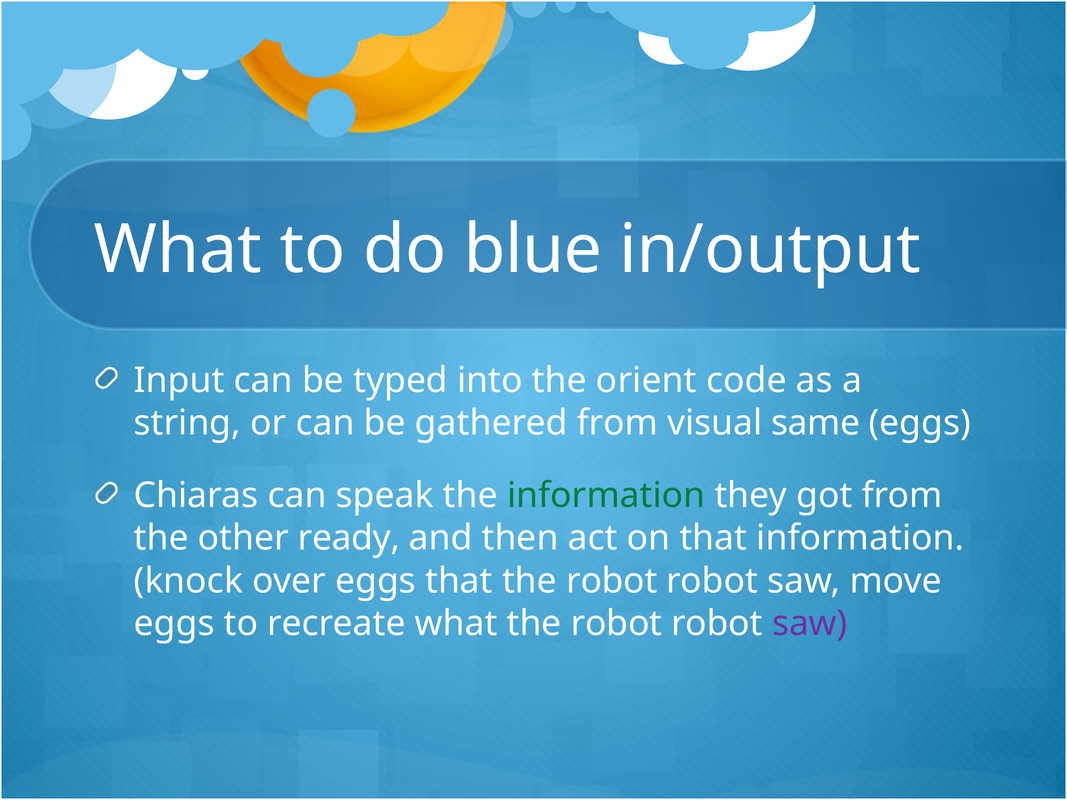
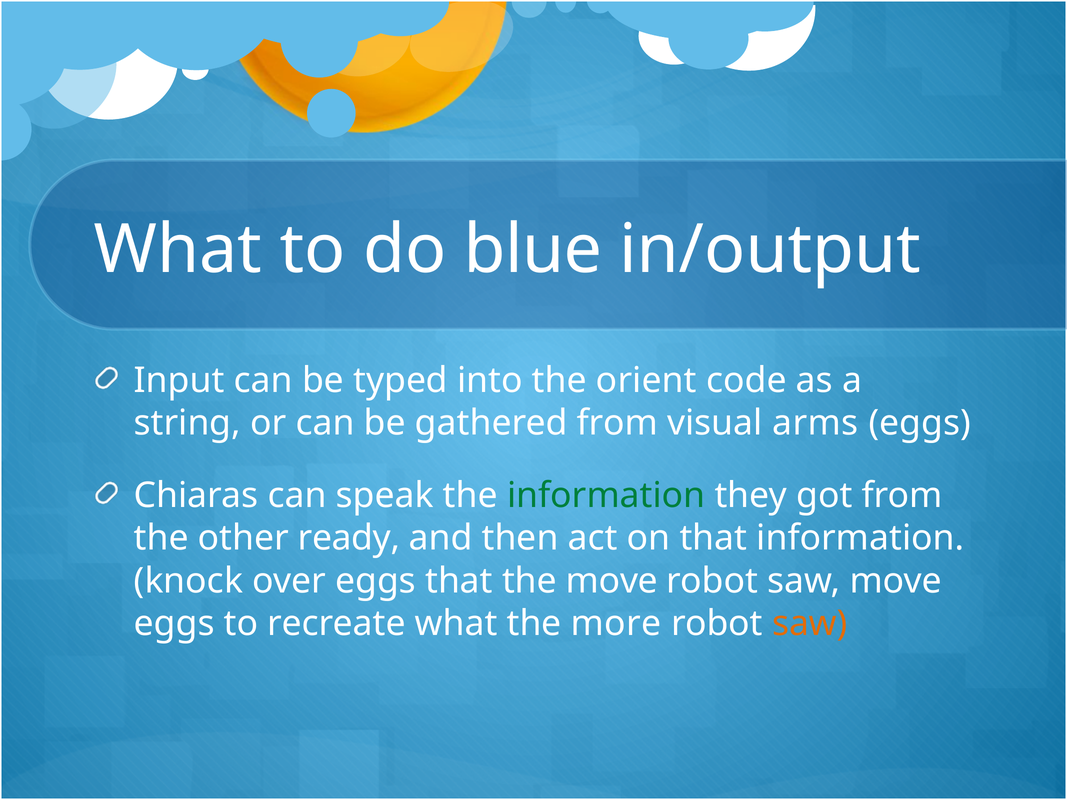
same: same -> arms (815, 423)
that the robot: robot -> move (612, 581)
what the robot: robot -> more (616, 624)
saw colour: purple -> orange (810, 624)
